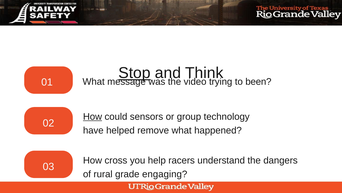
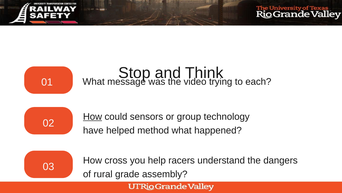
Stop underline: present -> none (135, 73)
been: been -> each (258, 81)
remove: remove -> method (153, 130)
engaging: engaging -> assembly (165, 174)
